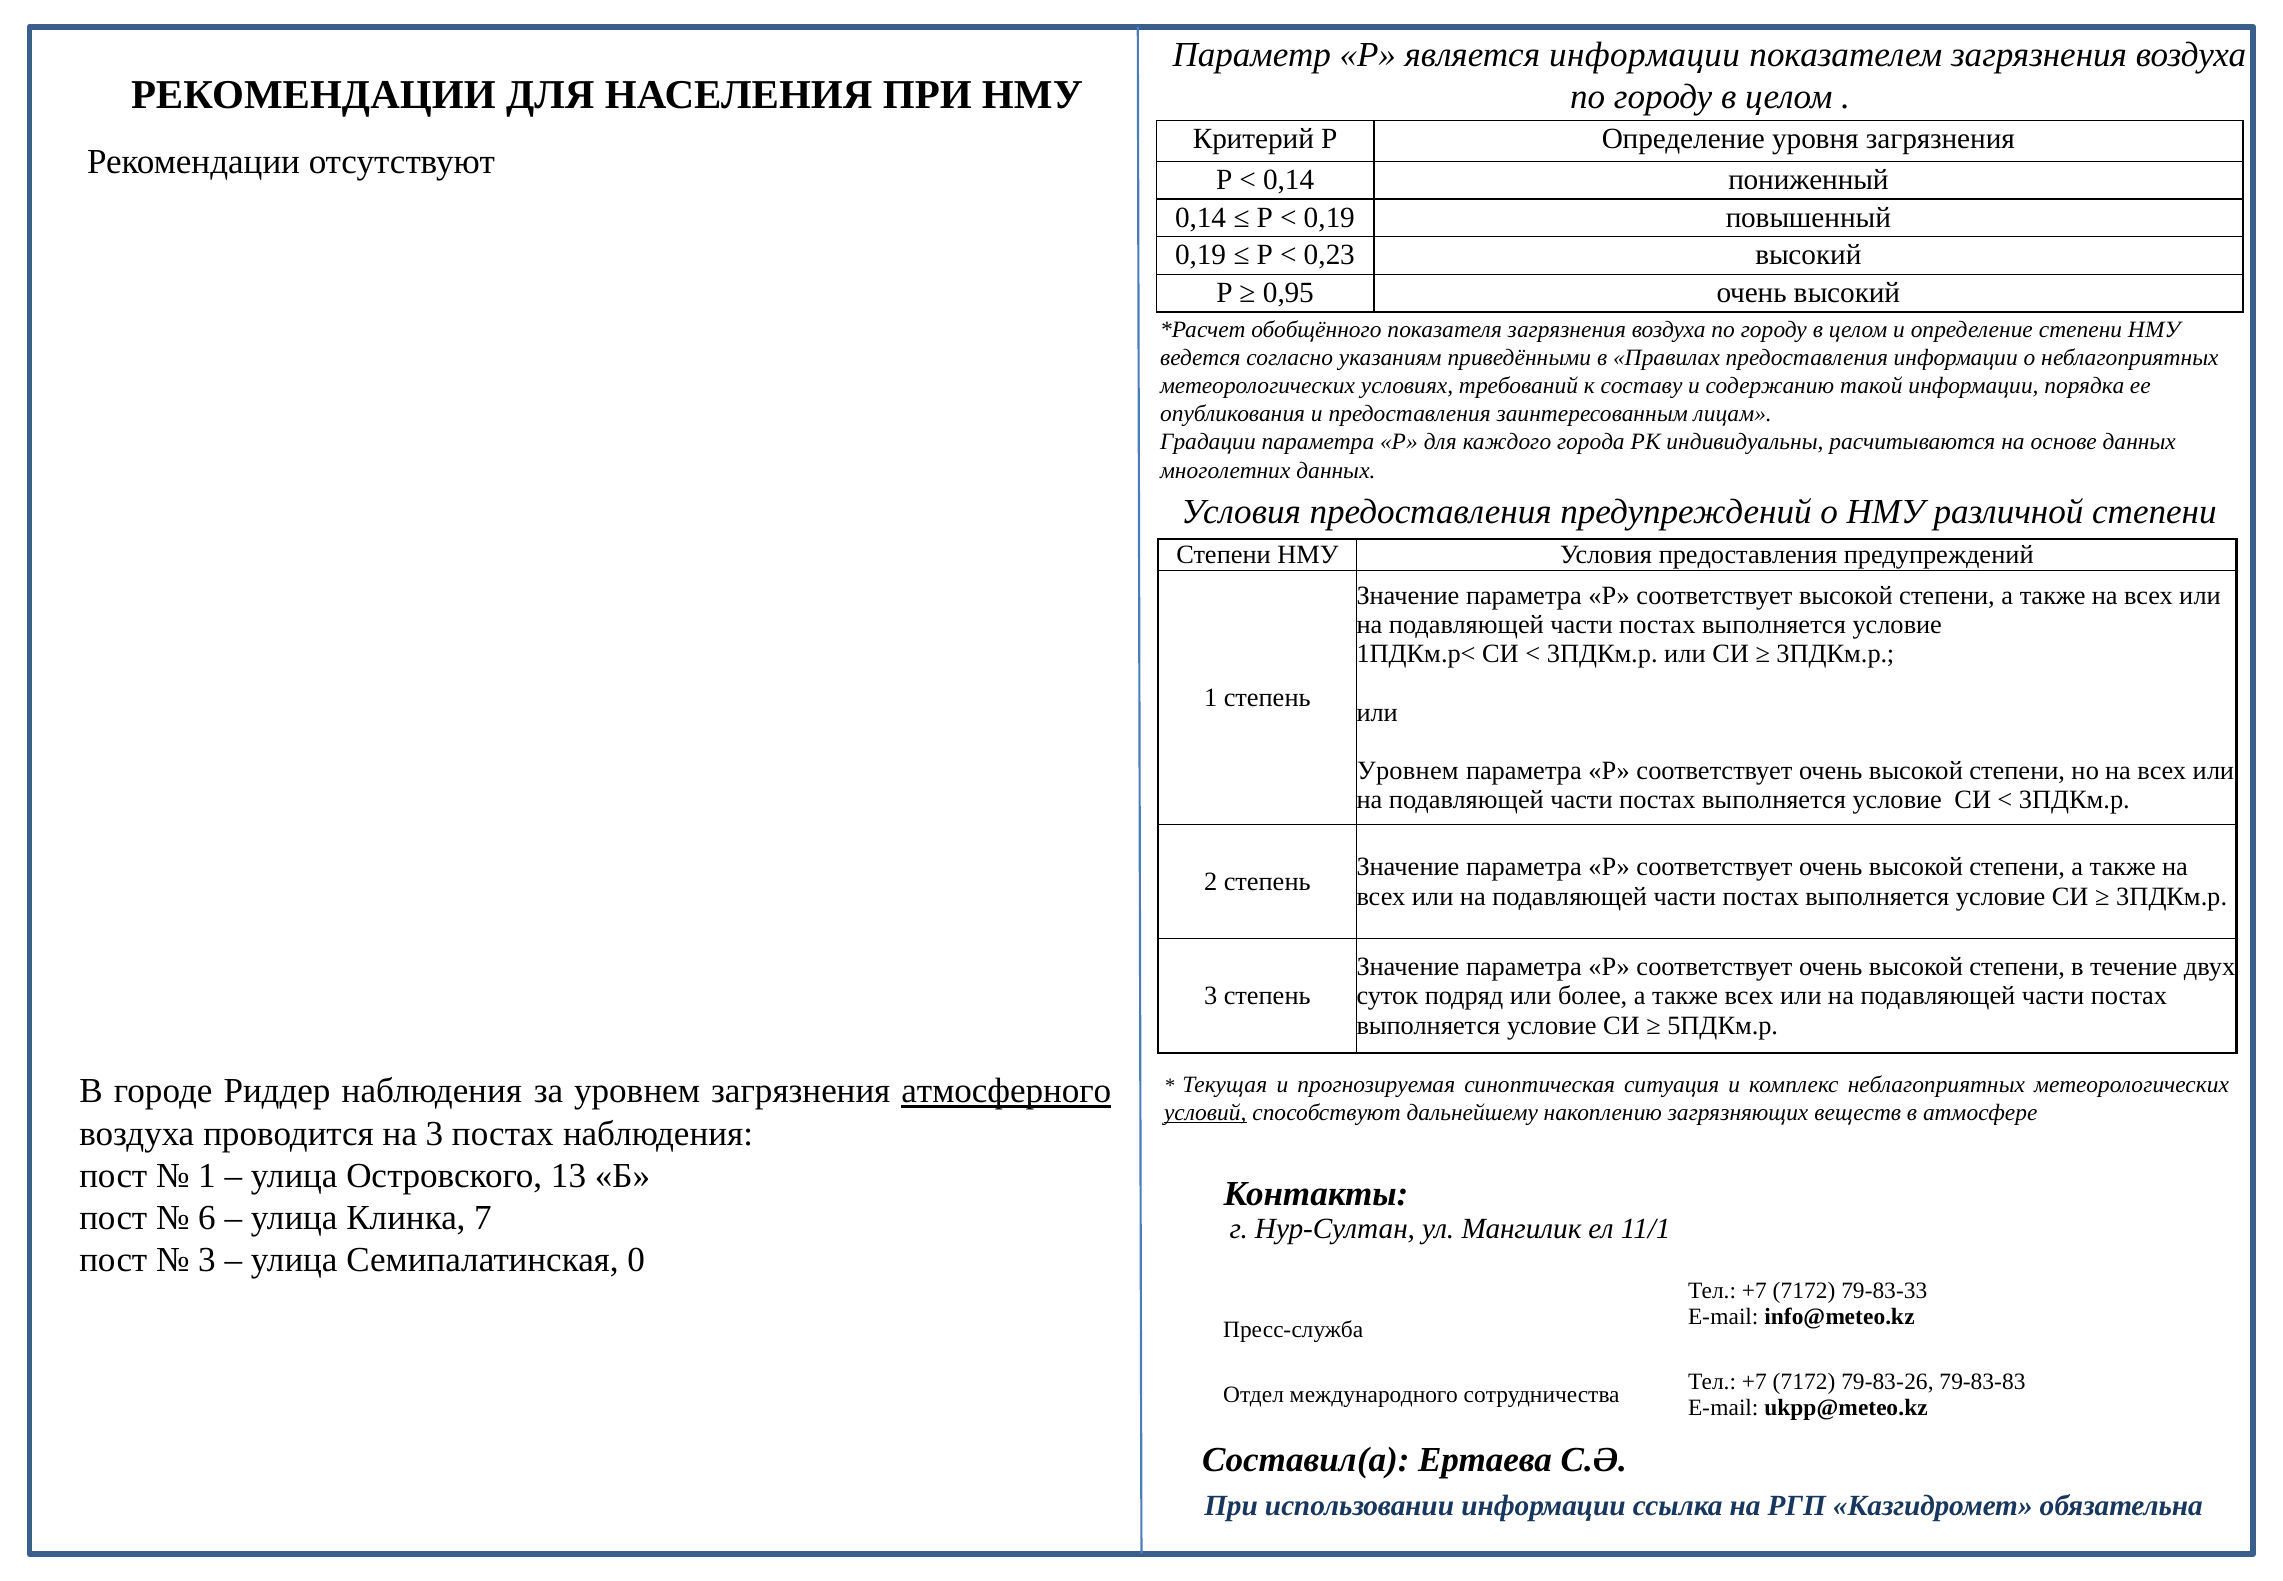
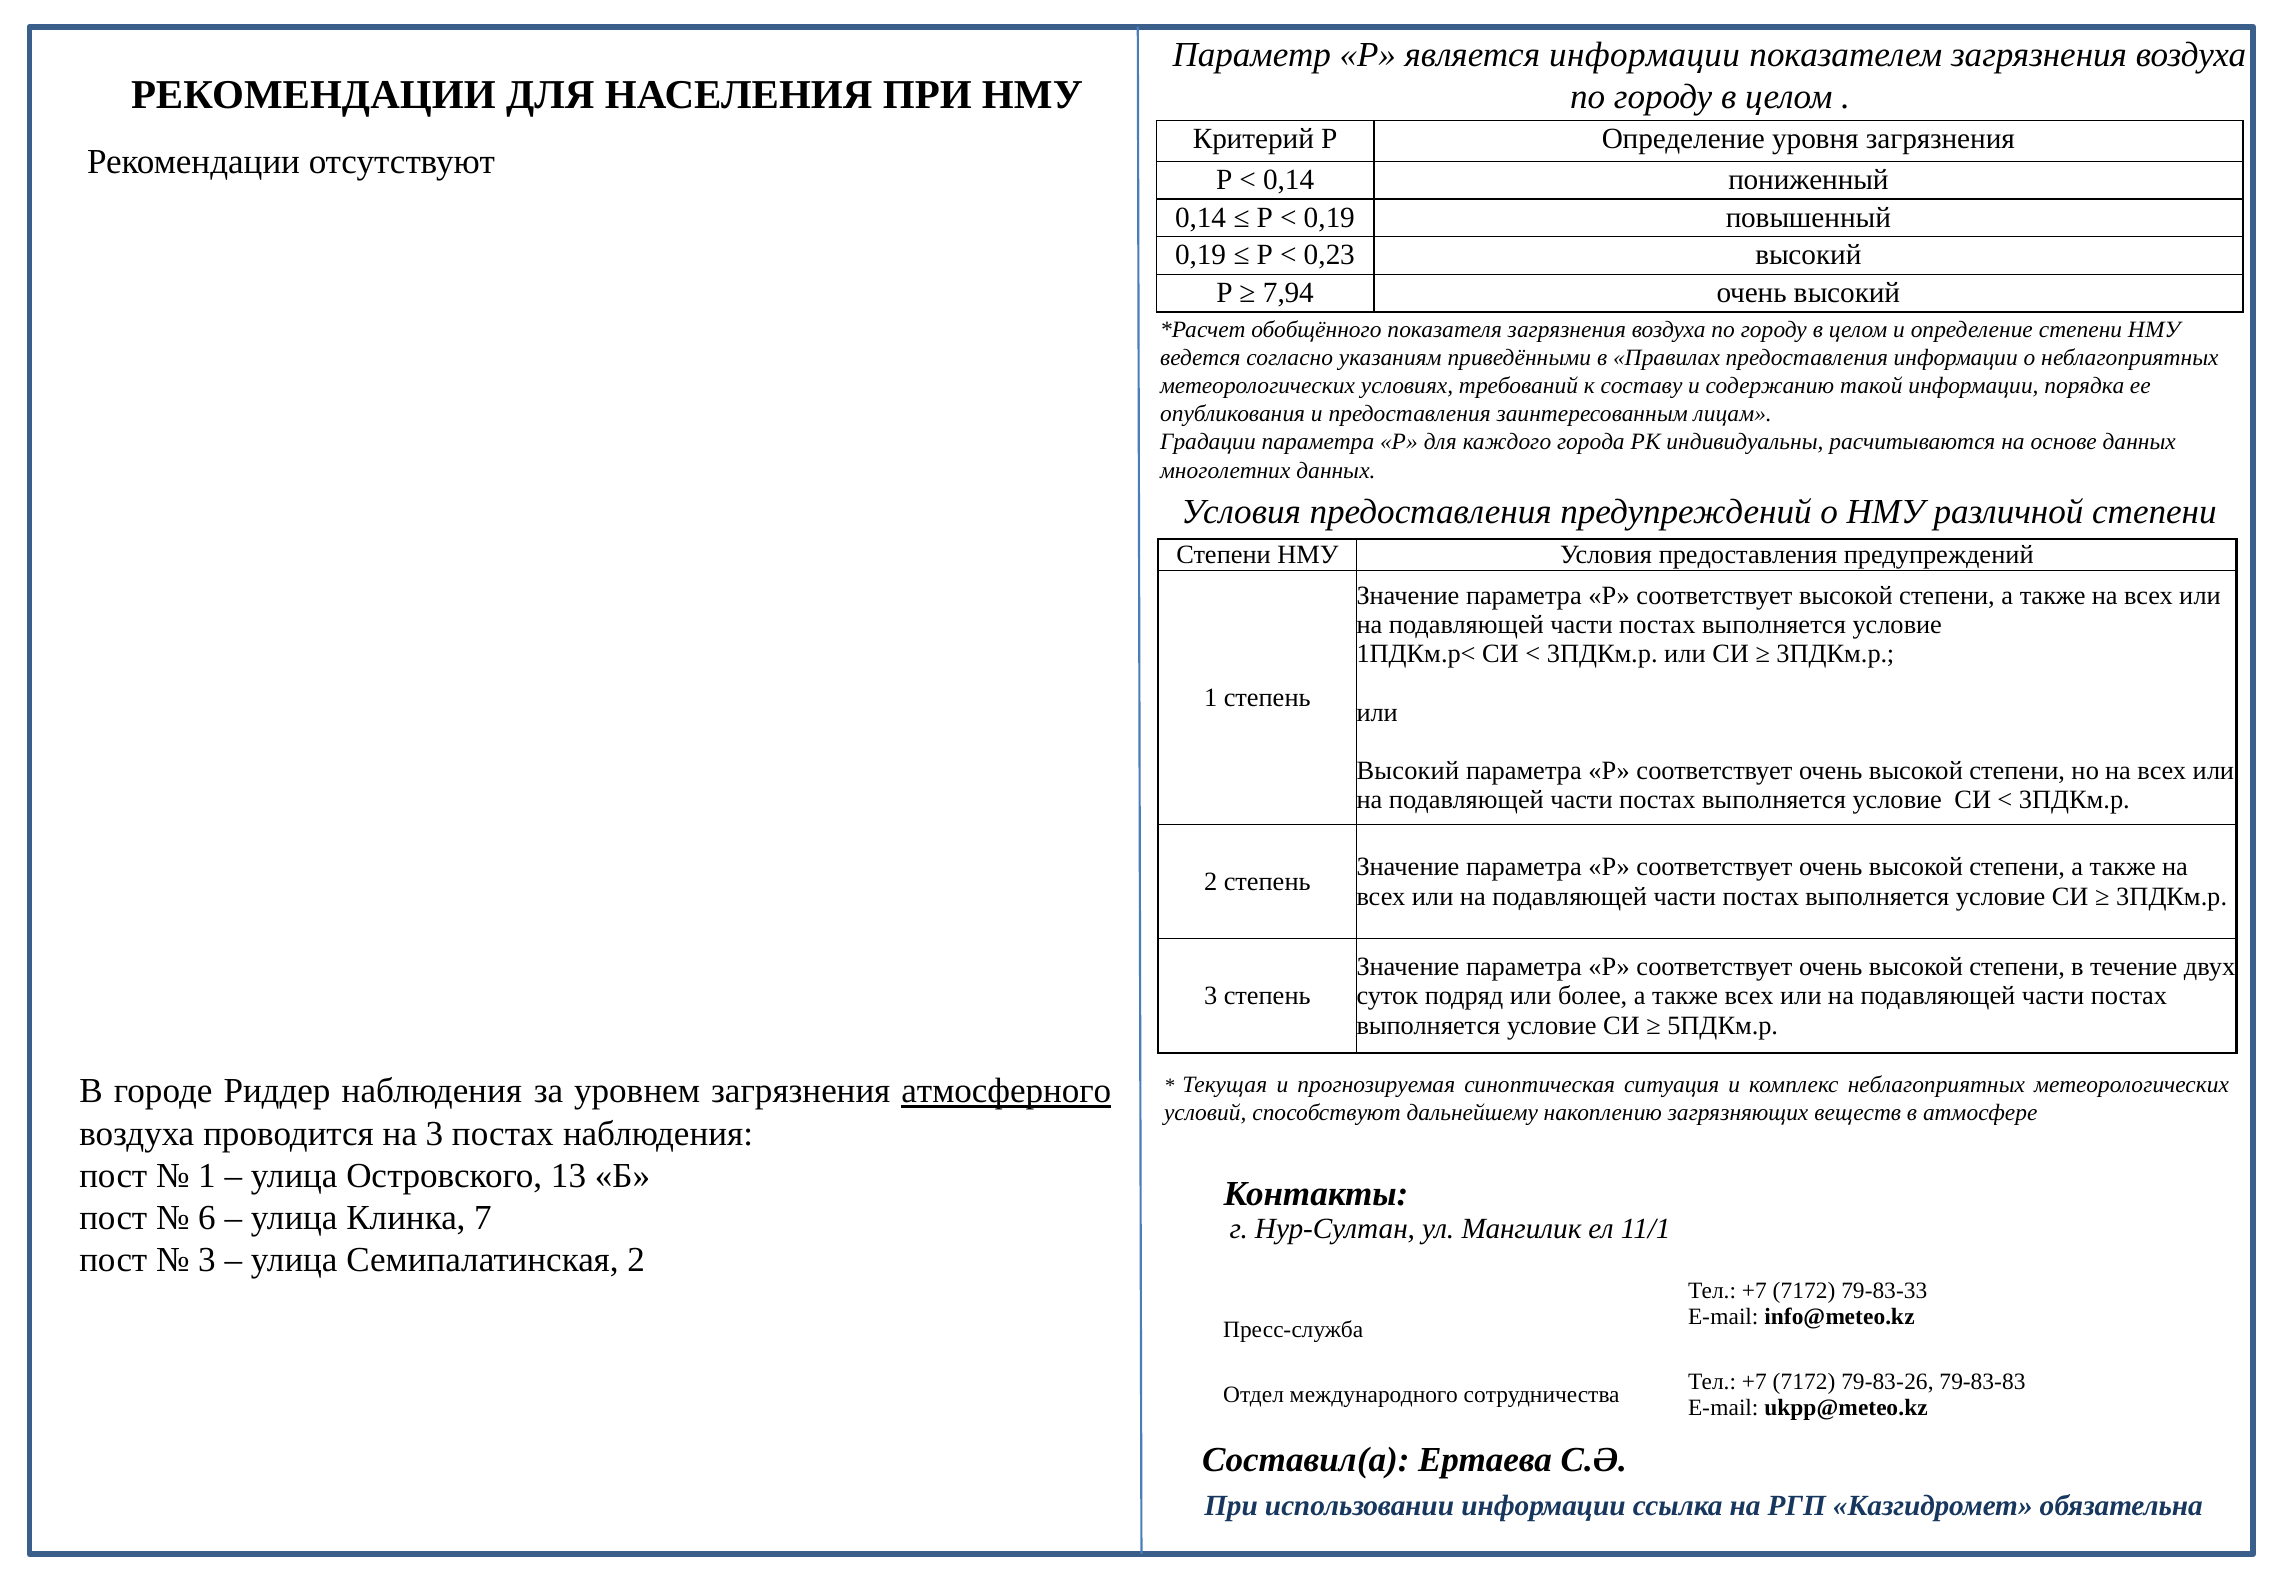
0,95: 0,95 -> 7,94 (1288, 293)
Уровнем: Уровнем -> Высокий (1408, 771)
условий underline: present -> none (1205, 1112)
Семипалатинская 0: 0 -> 2 (636, 1260)
